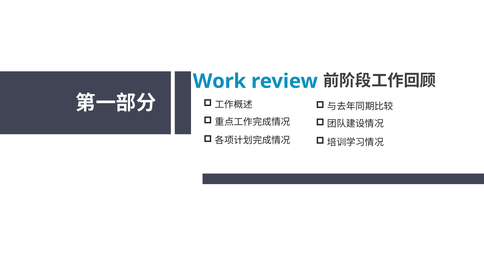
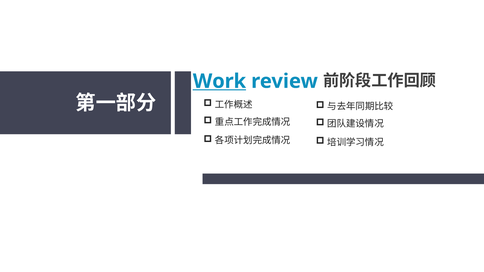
Work underline: none -> present (219, 81)
